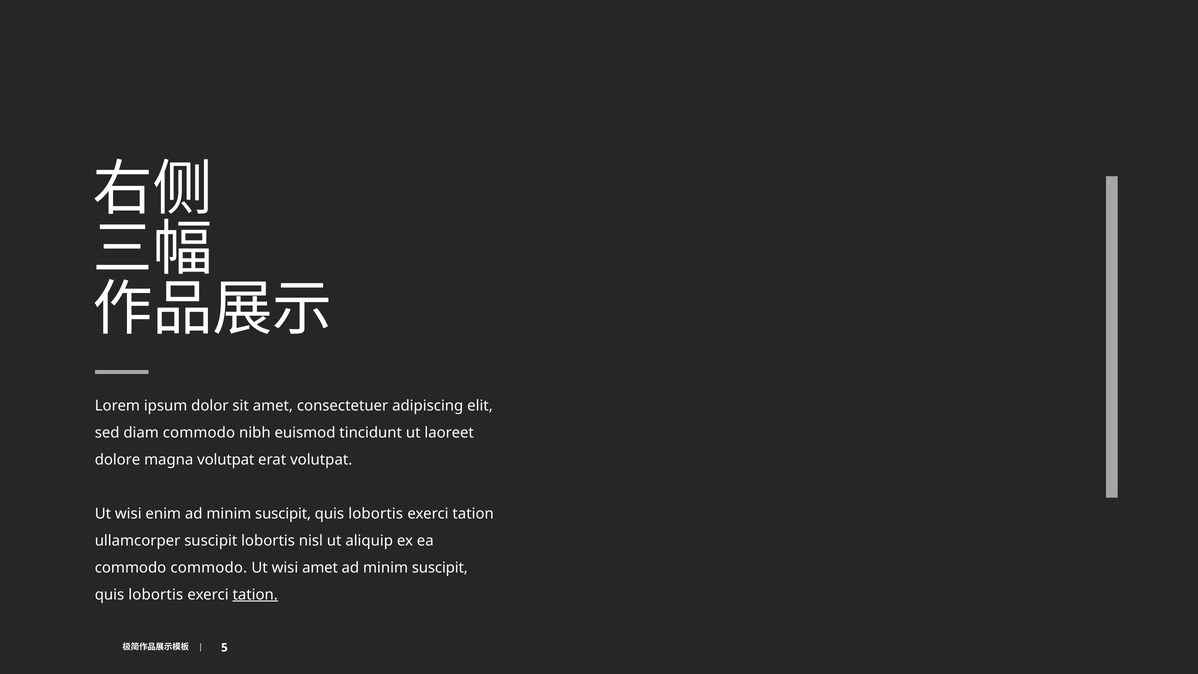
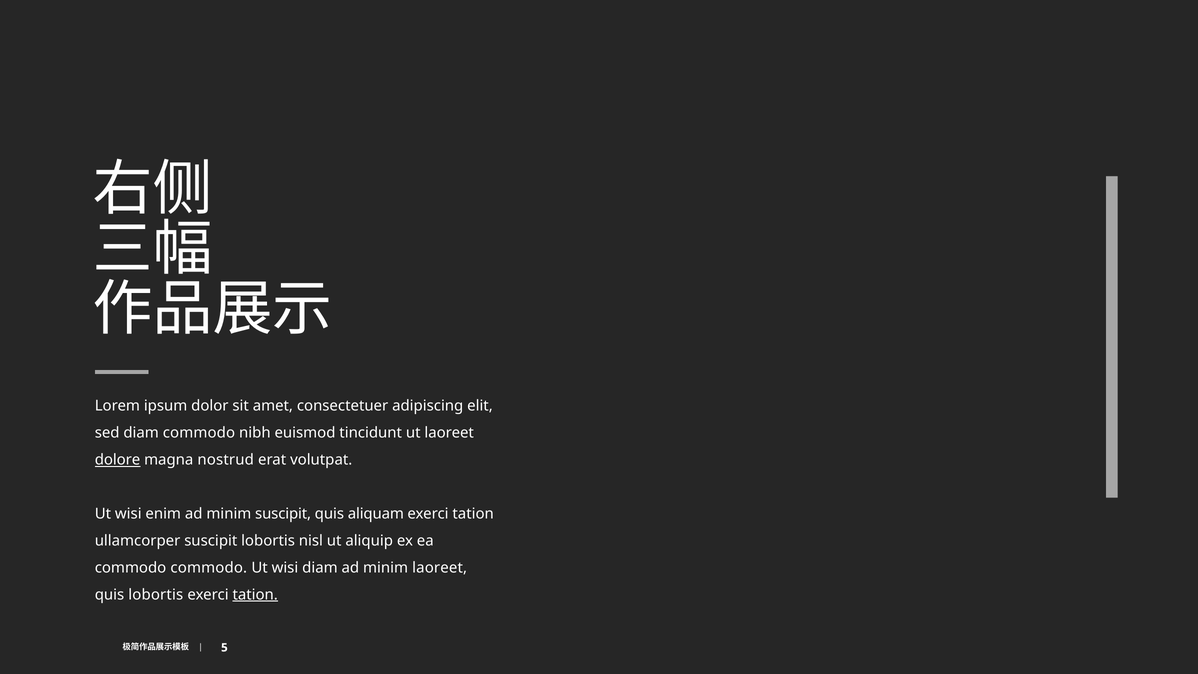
dolore underline: none -> present (118, 460)
magna volutpat: volutpat -> nostrud (226, 460)
lobortis: lobortis -> aliquam (376, 514)
wisi amet: amet -> diam (320, 568)
suscipit: suscipit -> laoreet (440, 568)
